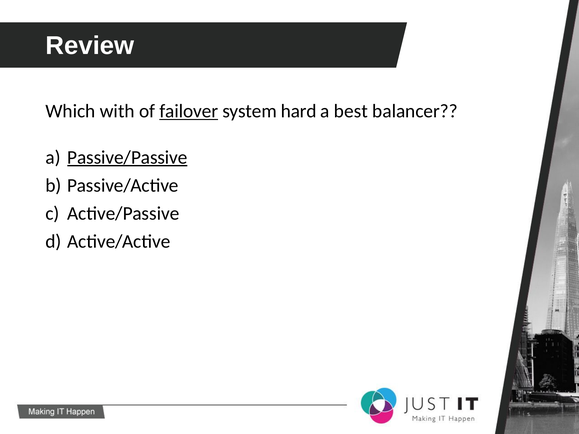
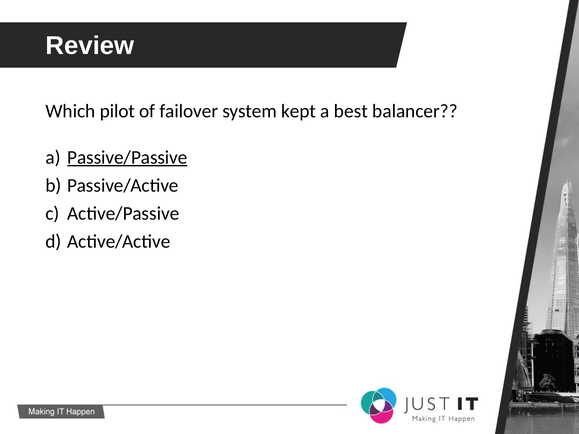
with: with -> pilot (117, 111)
failover underline: present -> none (189, 111)
hard: hard -> kept (299, 111)
